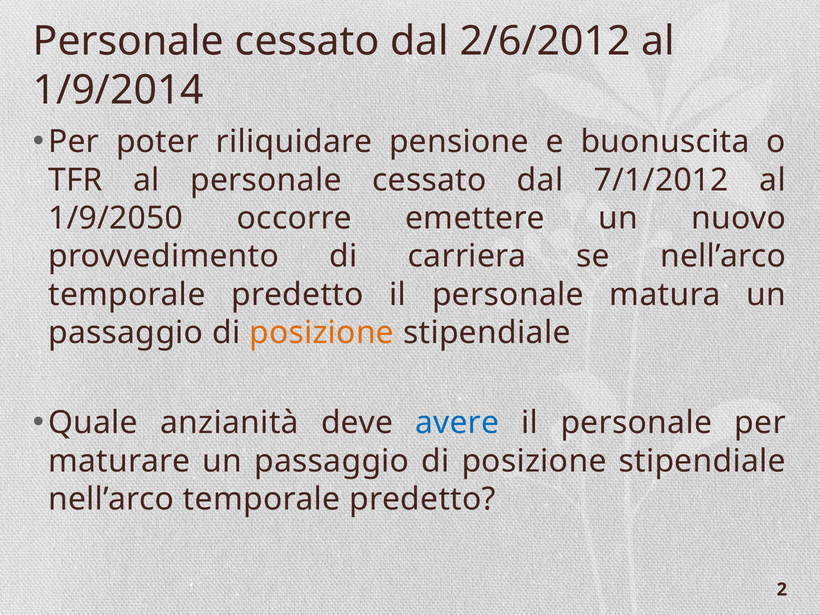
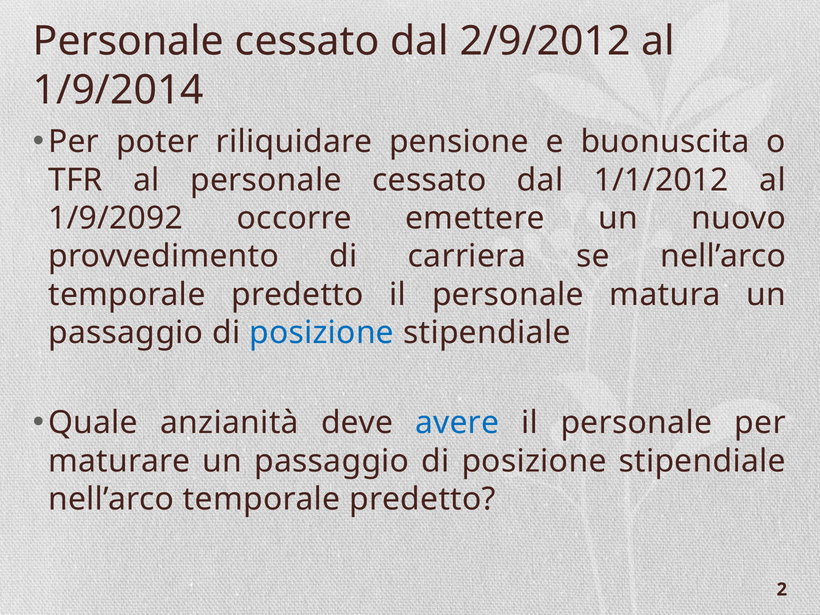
2/6/2012: 2/6/2012 -> 2/9/2012 (545, 41)
7/1/2012: 7/1/2012 -> 1/1/2012 (661, 180)
1/9/2050: 1/9/2050 -> 1/9/2092 (116, 218)
posizione colour: orange -> blue (322, 333)
